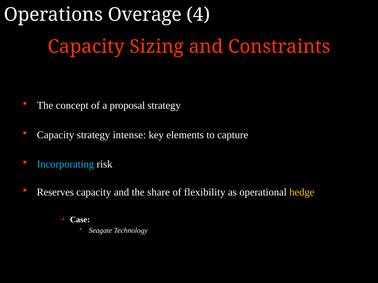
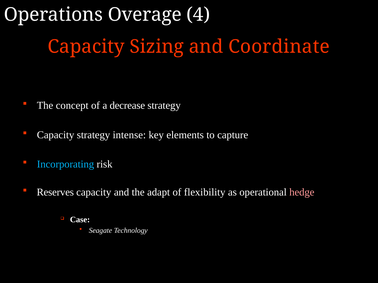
Constraints: Constraints -> Coordinate (279, 47)
proposal: proposal -> decrease (127, 106)
share: share -> adapt (159, 192)
hedge colour: yellow -> pink (302, 192)
